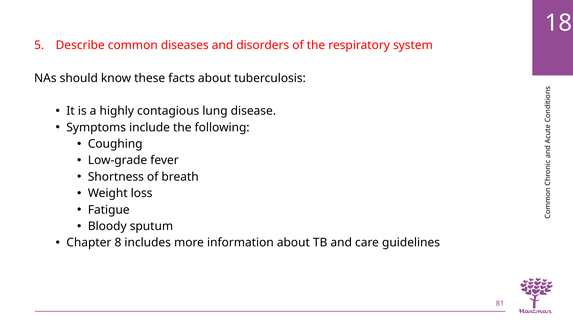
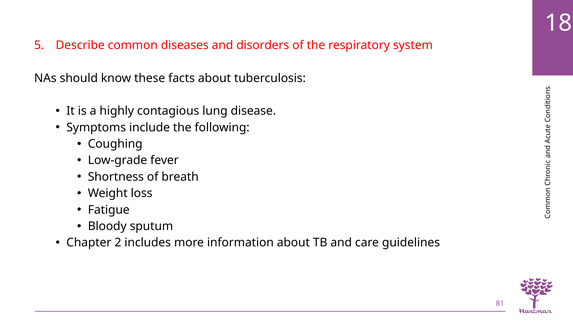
8: 8 -> 2 (118, 243)
